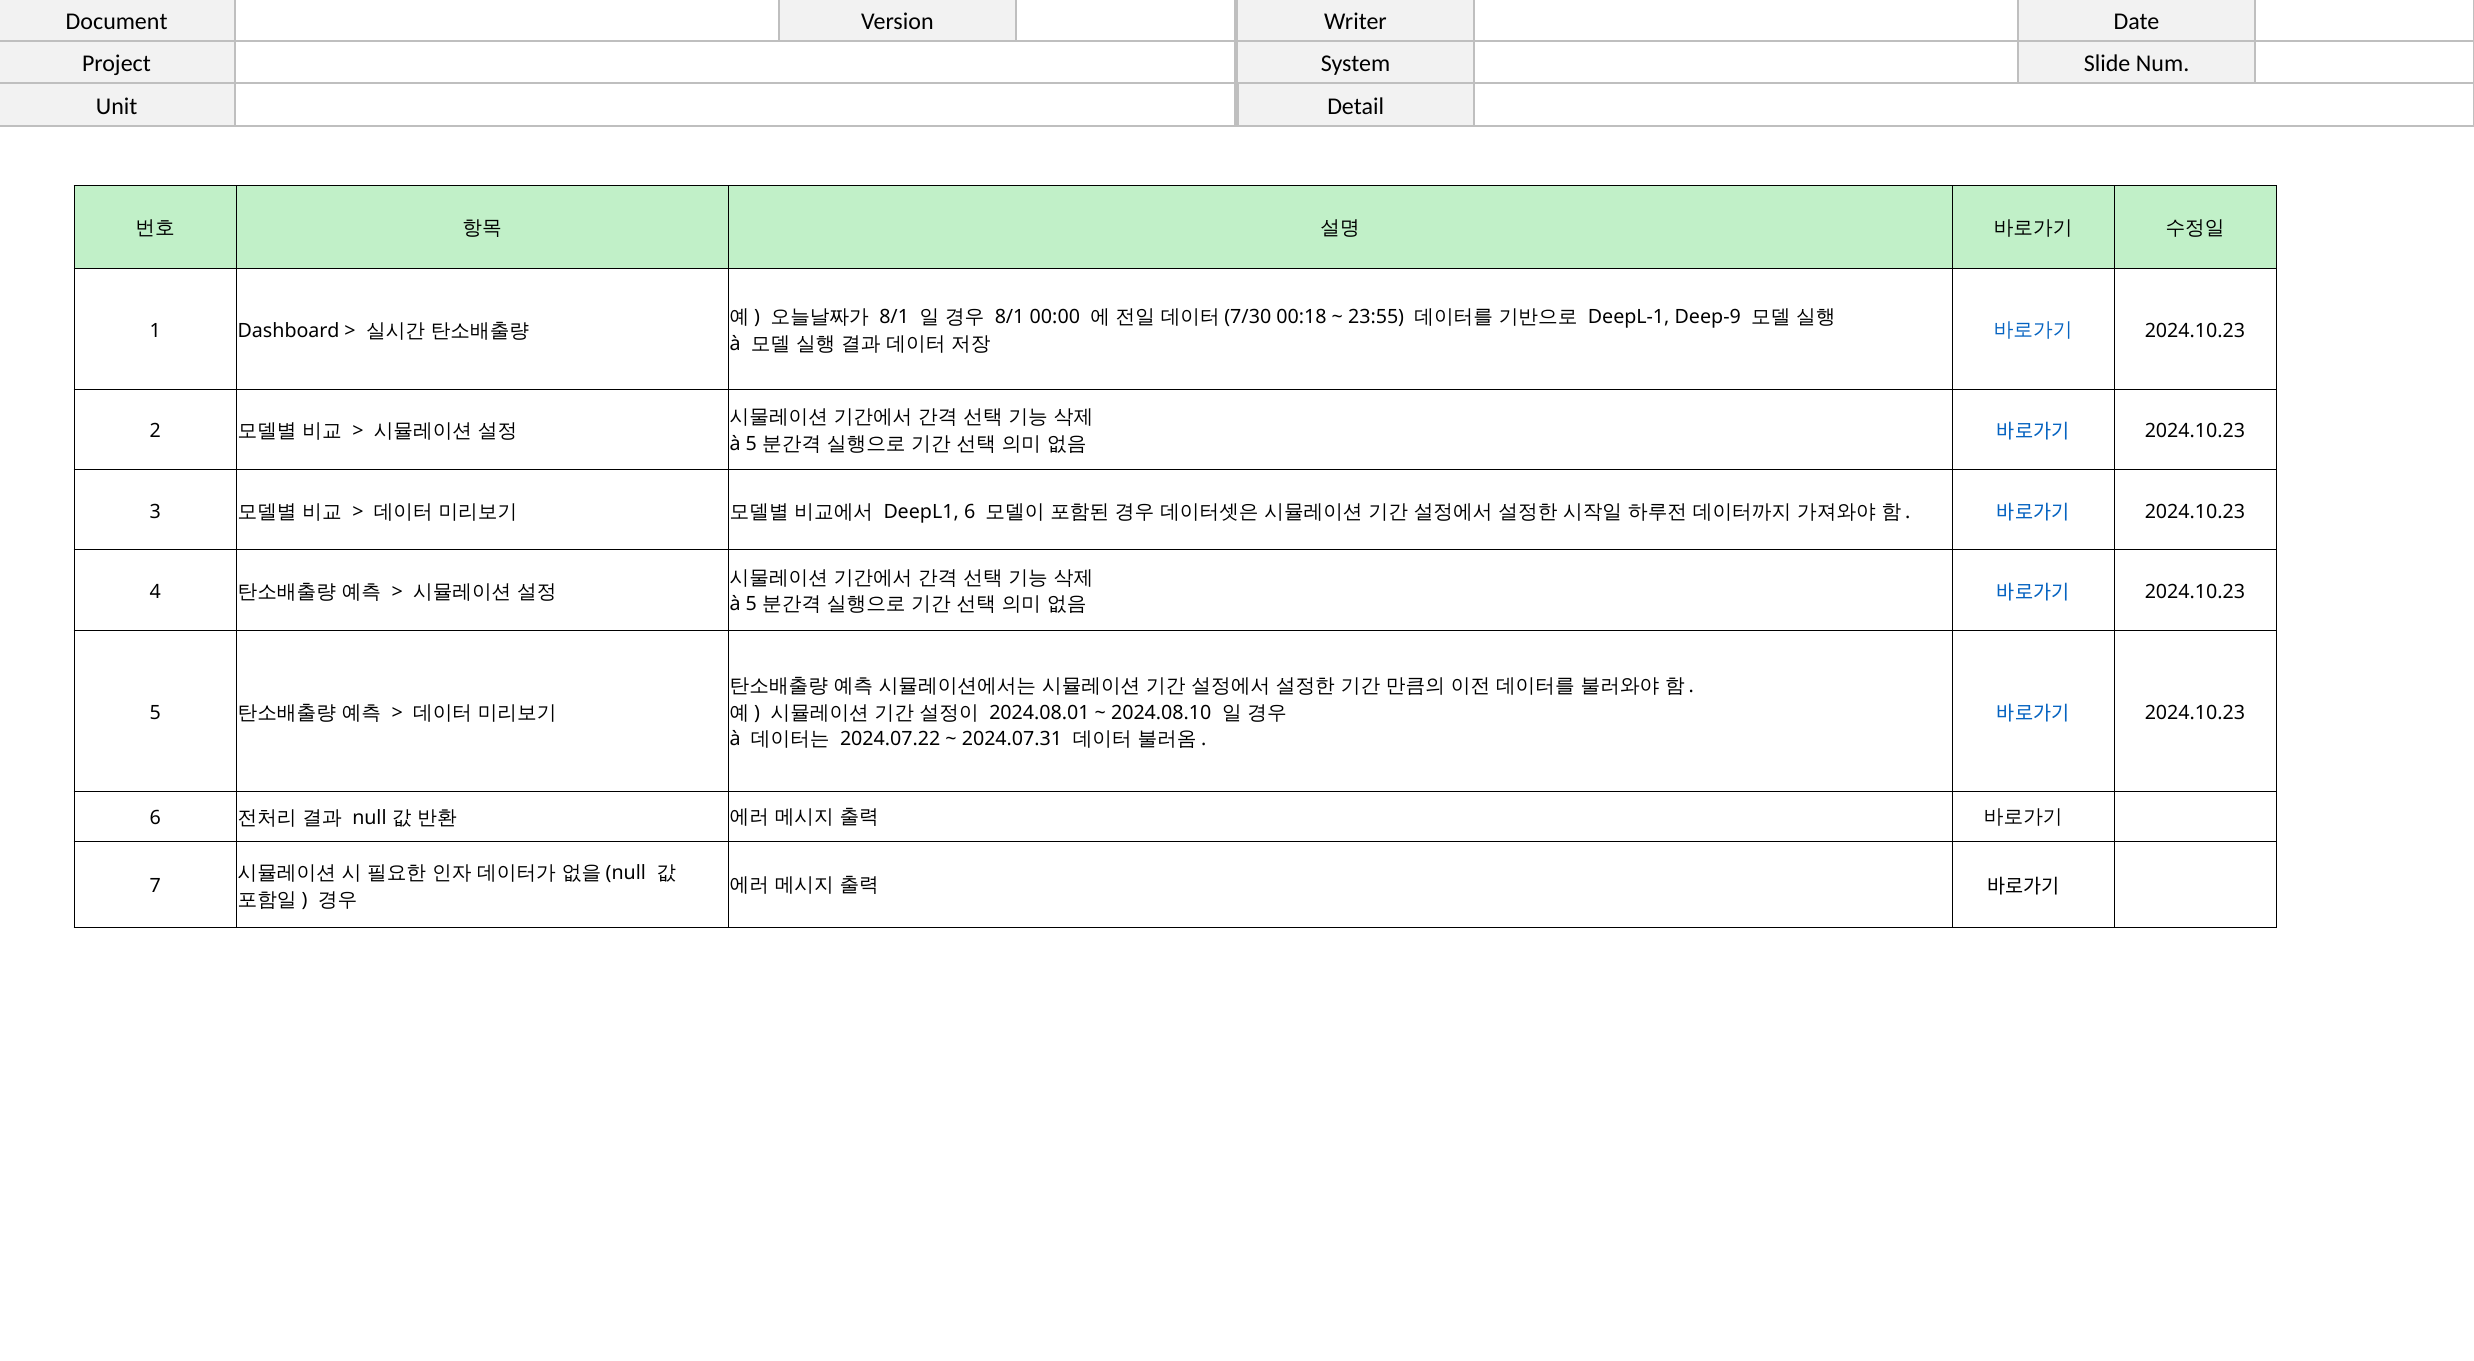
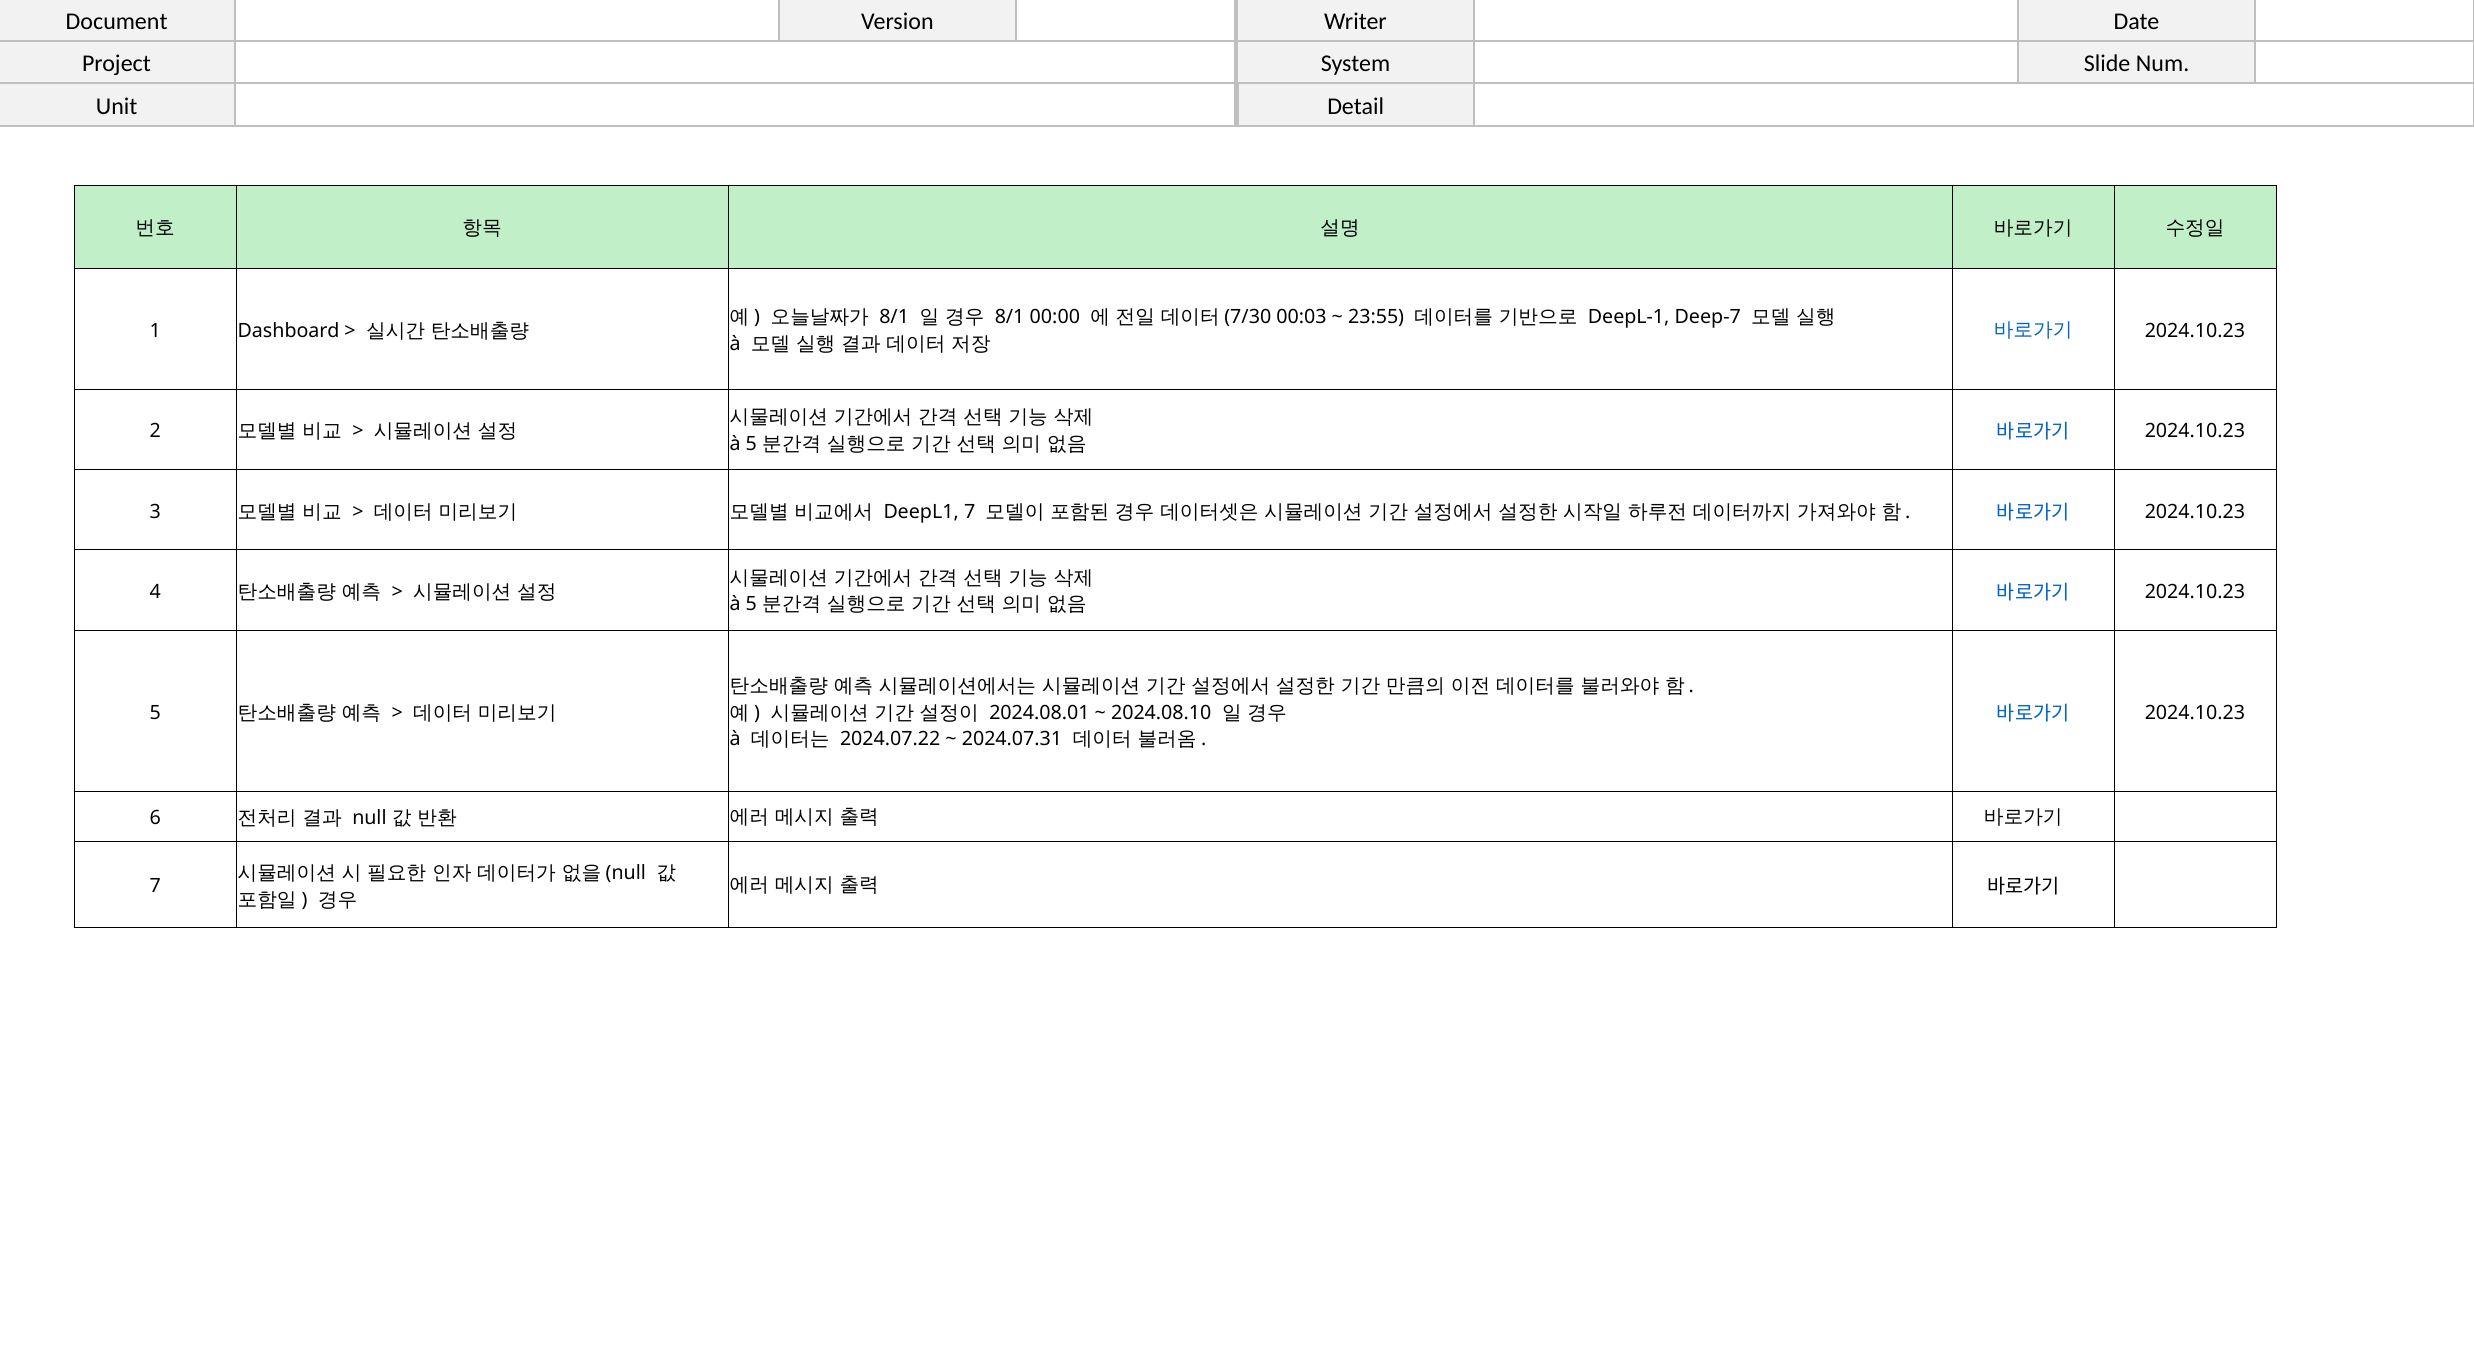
00:18: 00:18 -> 00:03 (1301, 317)
Deep-9: Deep-9 -> Deep-7 (1708, 317)
DeepL1 6: 6 -> 7 (970, 512)
